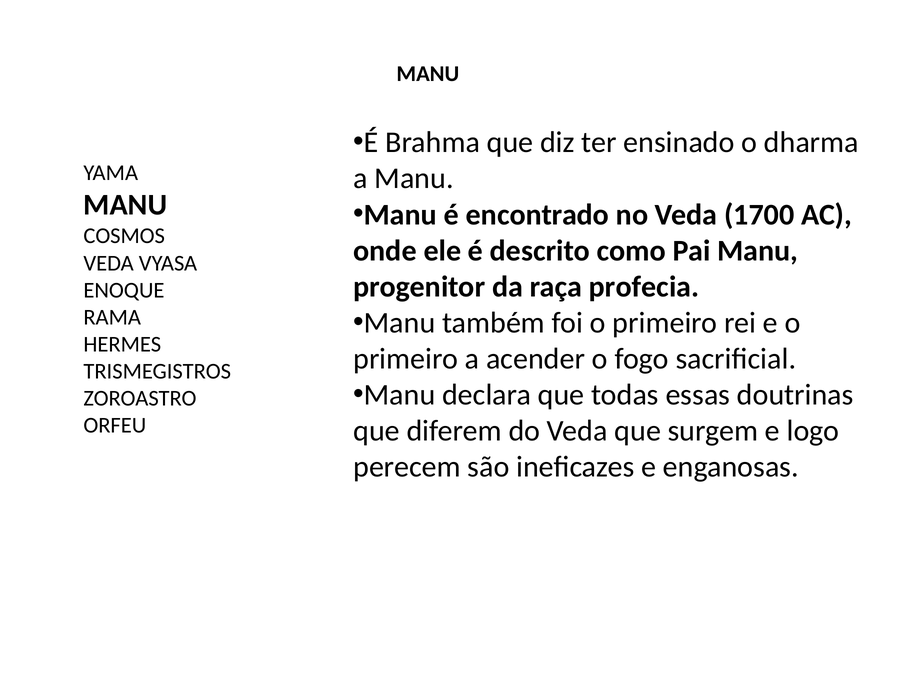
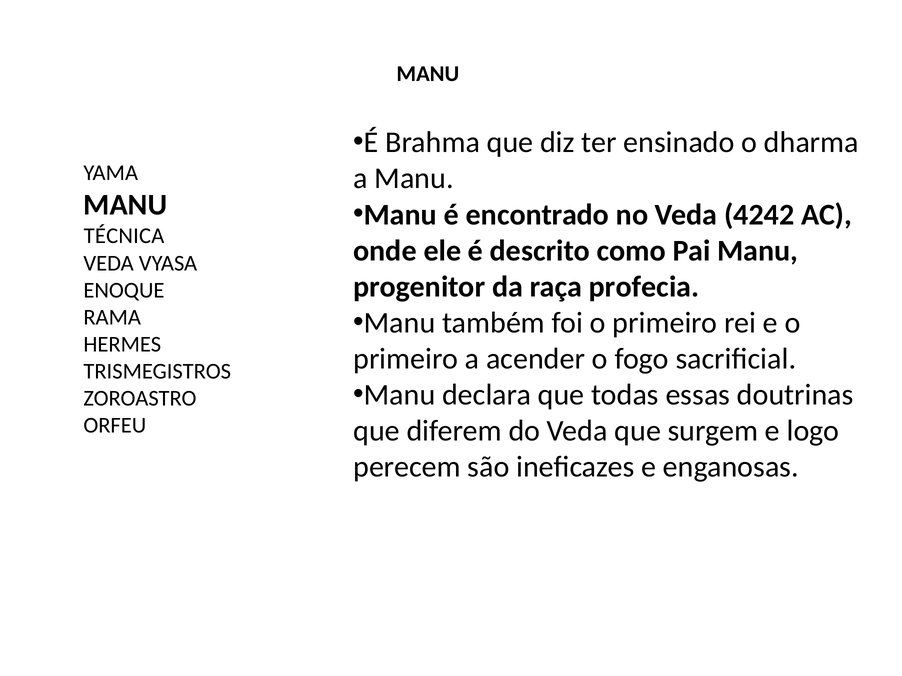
1700: 1700 -> 4242 (759, 215)
COSMOS: COSMOS -> TÉCNICA (124, 236)
